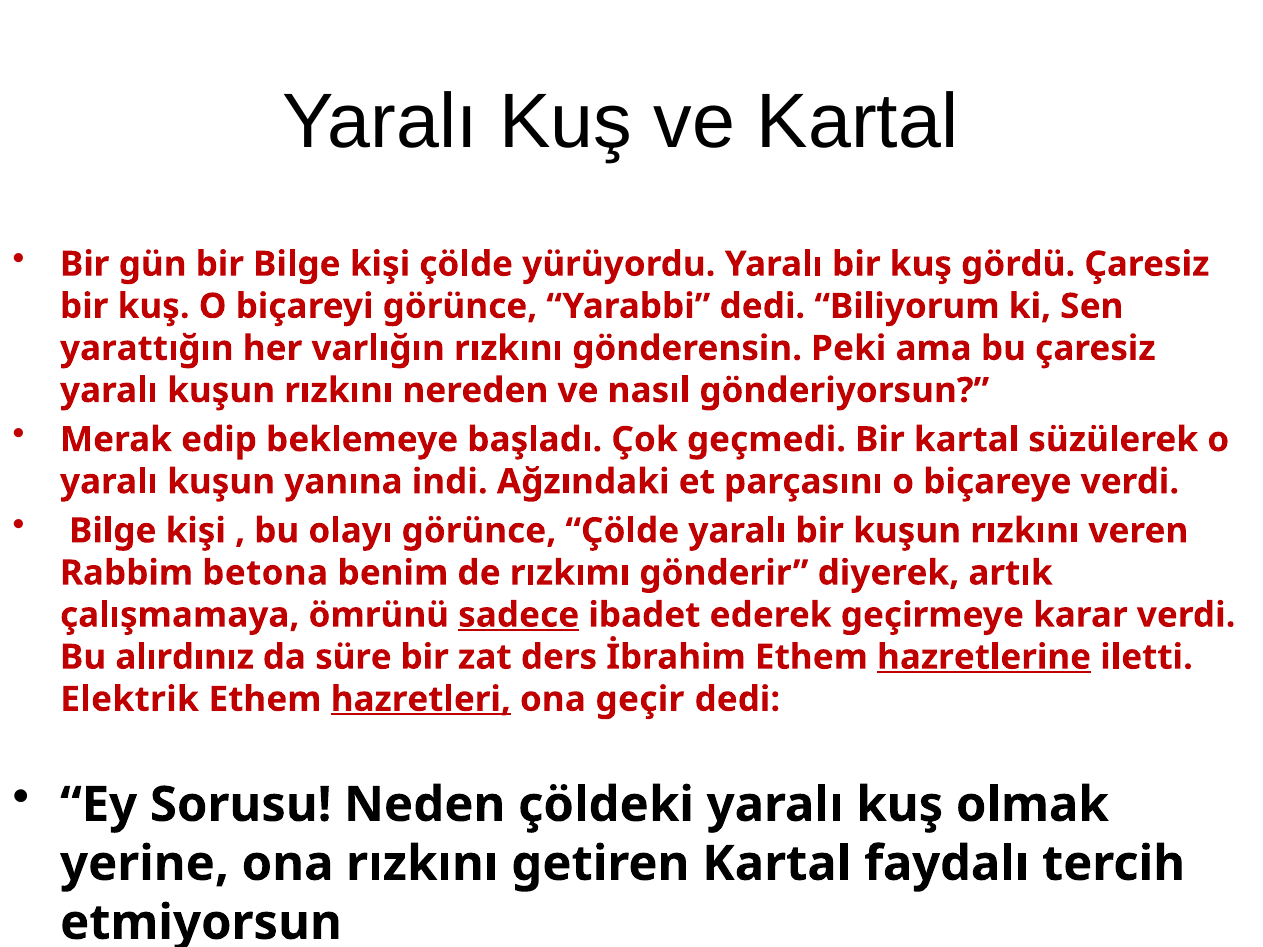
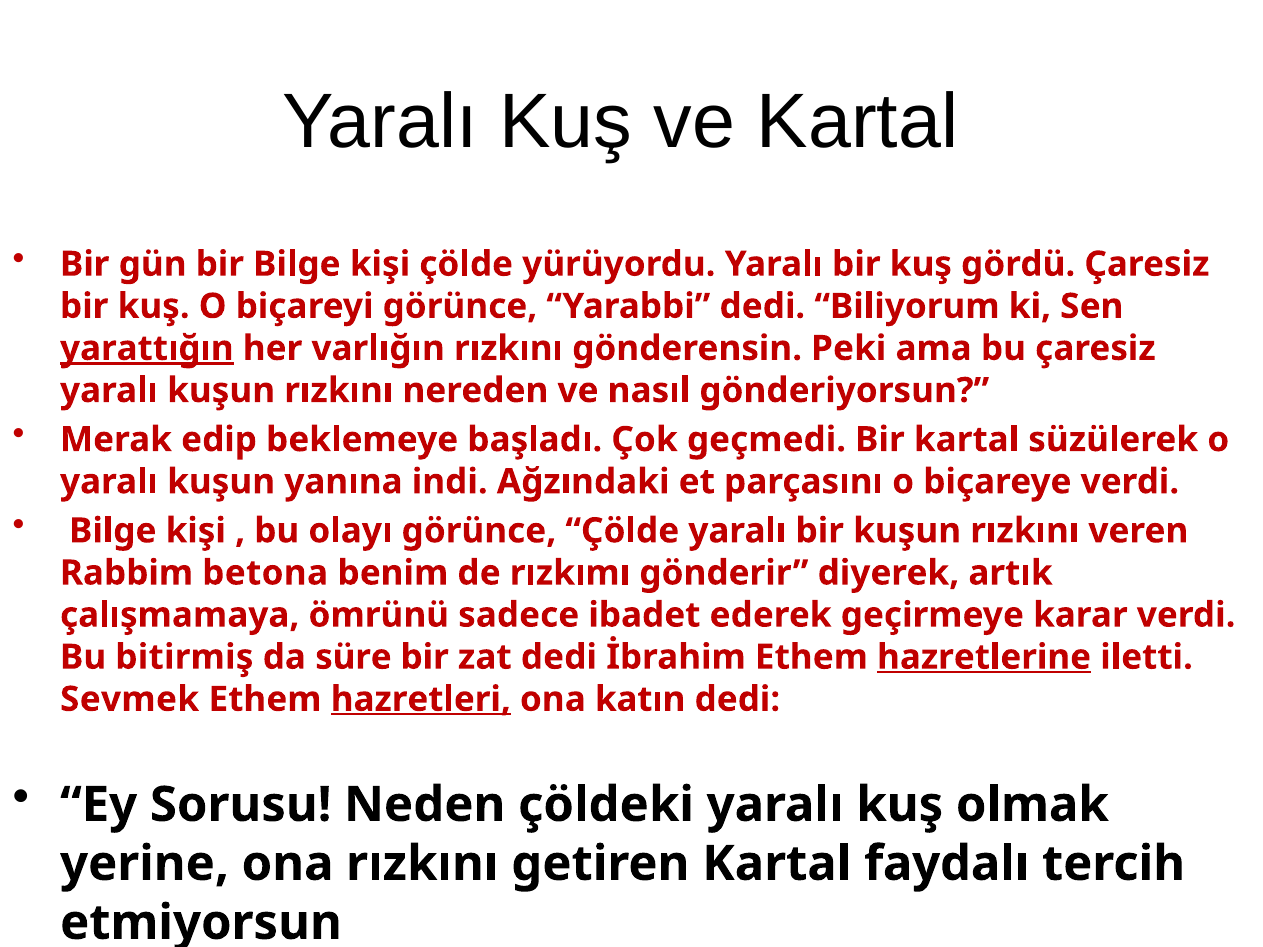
yarattığın underline: none -> present (147, 348)
sadece underline: present -> none (519, 615)
alırdınız: alırdınız -> bitirmiş (184, 657)
zat ders: ders -> dedi (559, 657)
Elektrik: Elektrik -> Sevmek (130, 699)
geçir: geçir -> katın (640, 699)
